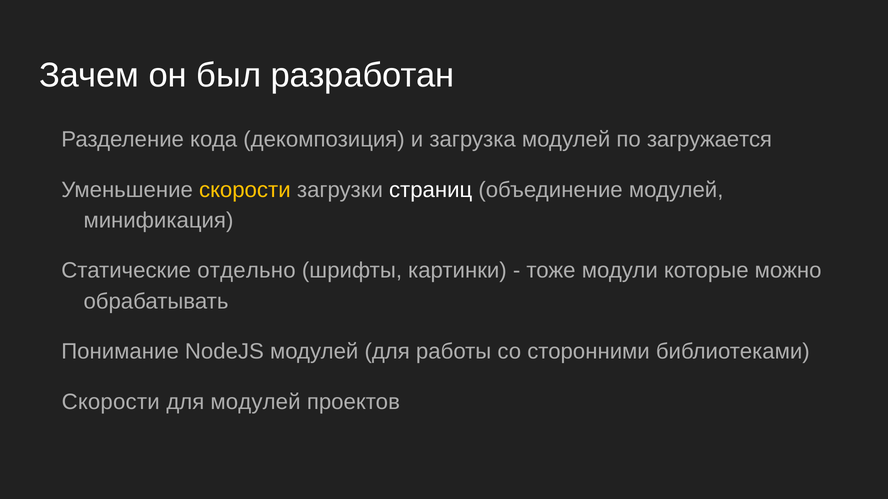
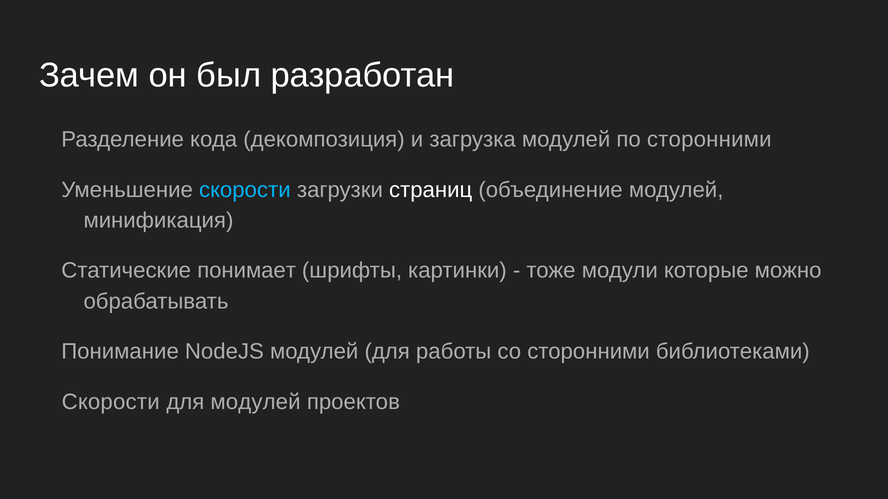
по загружается: загружается -> сторонними (709, 140)
скорости colour: yellow -> light blue (245, 190)
отдельно: отдельно -> понимает (247, 271)
